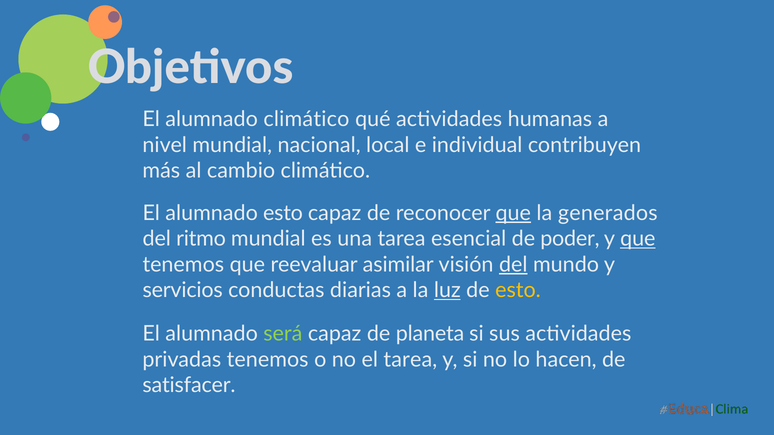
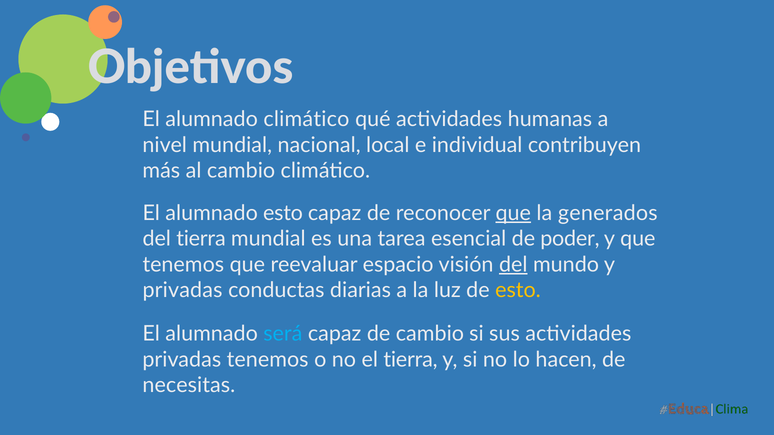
del ritmo: ritmo -> tierra (201, 239)
que underline: present -> none (638, 239)
asimilar: asimilar -> espacio (398, 265)
servicios: servicios -> privadas (183, 291)
luz underline: present -> none (447, 291)
será colour: light green -> light blue (283, 334)
de planeta: planeta -> cambio (430, 334)
el tarea: tarea -> tierra (411, 360)
satisfacer: satisfacer -> necesitas (189, 386)
